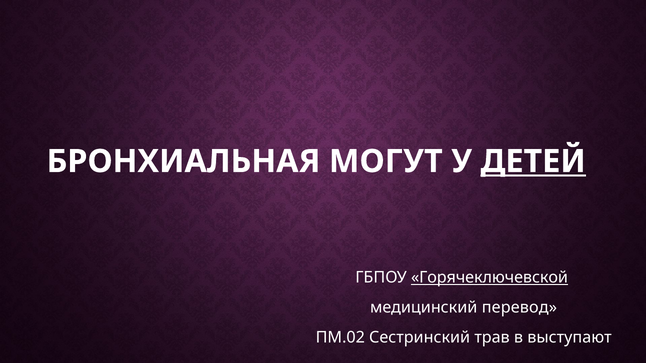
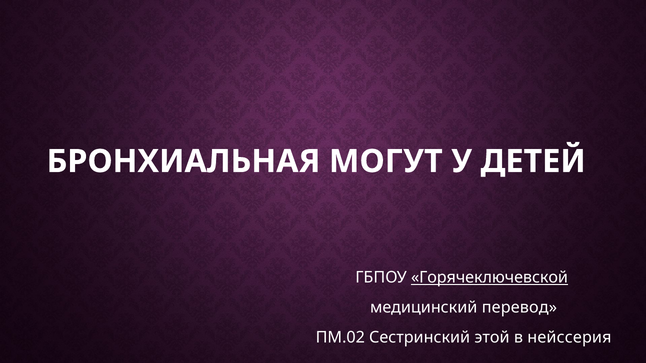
ДЕТЕЙ underline: present -> none (533, 162)
трав: трав -> этой (492, 338)
выступают: выступают -> нейссерия (569, 338)
